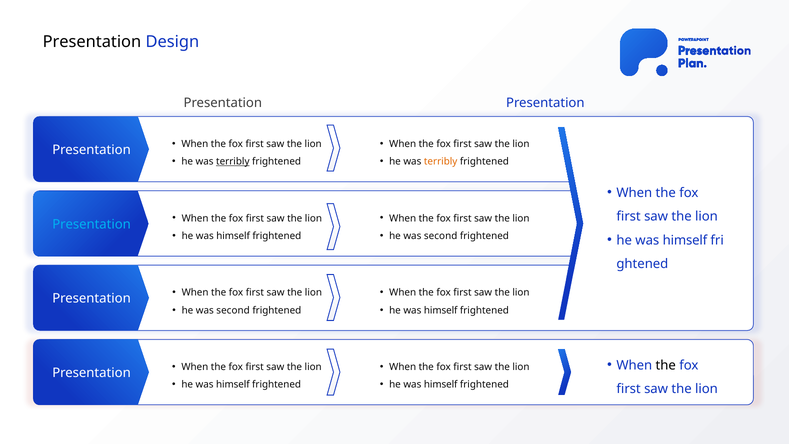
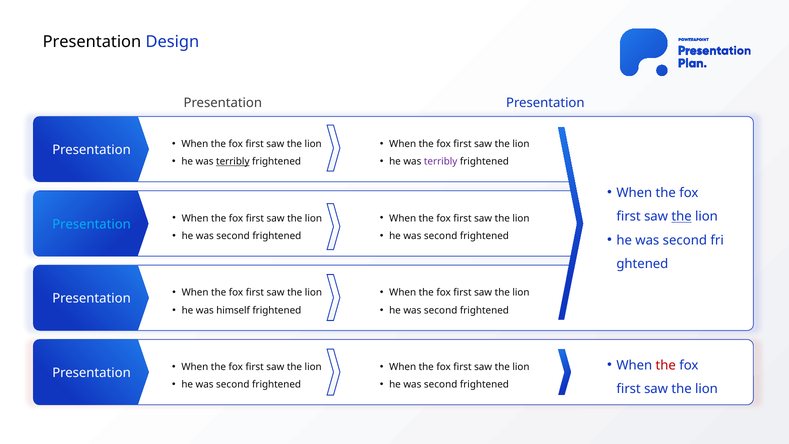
terribly colour: orange -> purple (441, 162)
the underline: none -> present (682, 216)
himself: himself -> second (233, 236)
himself: himself -> second (685, 240)
second: second -> himself (233, 310)
himself: himself -> second (441, 310)
the colour: black -> red (666, 365)
himself: himself -> second (233, 385)
himself: himself -> second (441, 385)
